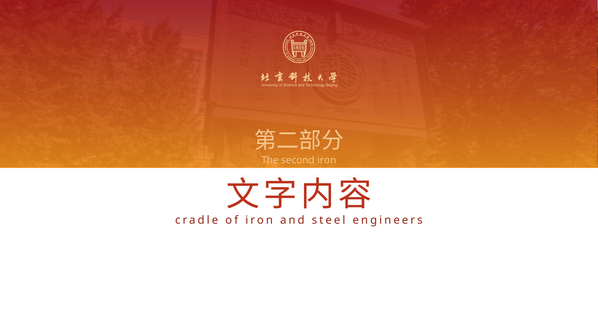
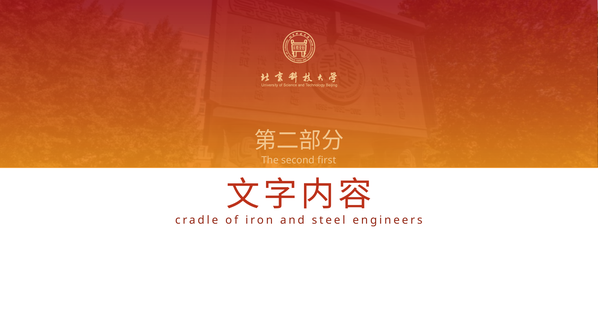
second iron: iron -> first (327, 160)
